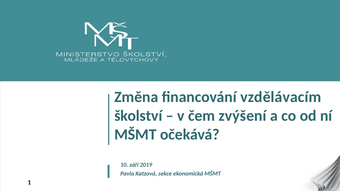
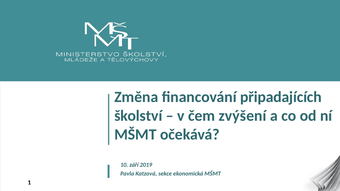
vzdělávacím: vzdělávacím -> připadajících (281, 97)
